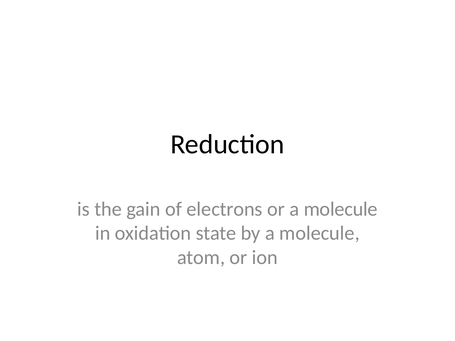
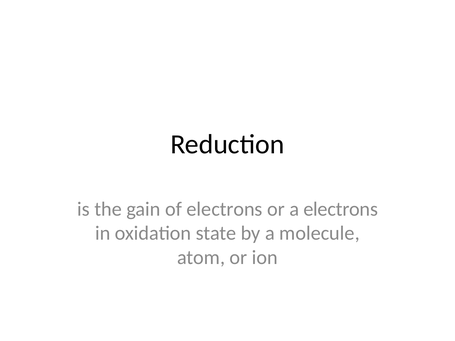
or a molecule: molecule -> electrons (341, 209)
